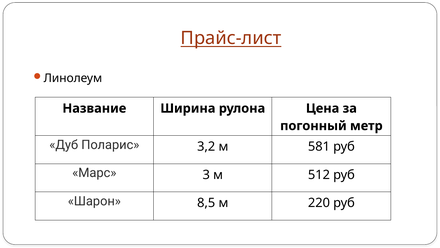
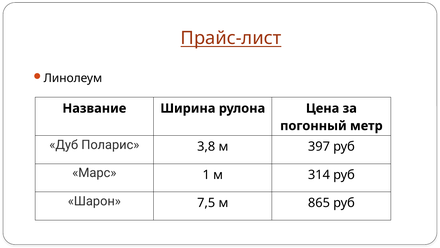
3,2: 3,2 -> 3,8 (206, 146)
581: 581 -> 397 (319, 146)
3: 3 -> 1 (206, 174)
512: 512 -> 314 (319, 174)
8,5: 8,5 -> 7,5 (206, 203)
220: 220 -> 865 (319, 203)
